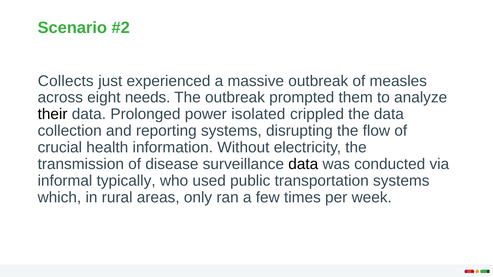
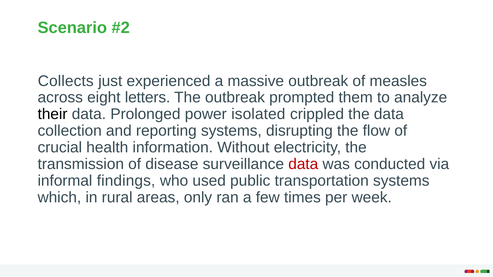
needs: needs -> letters (148, 98)
data colour: black -> red (303, 164)
typically: typically -> findings (126, 181)
